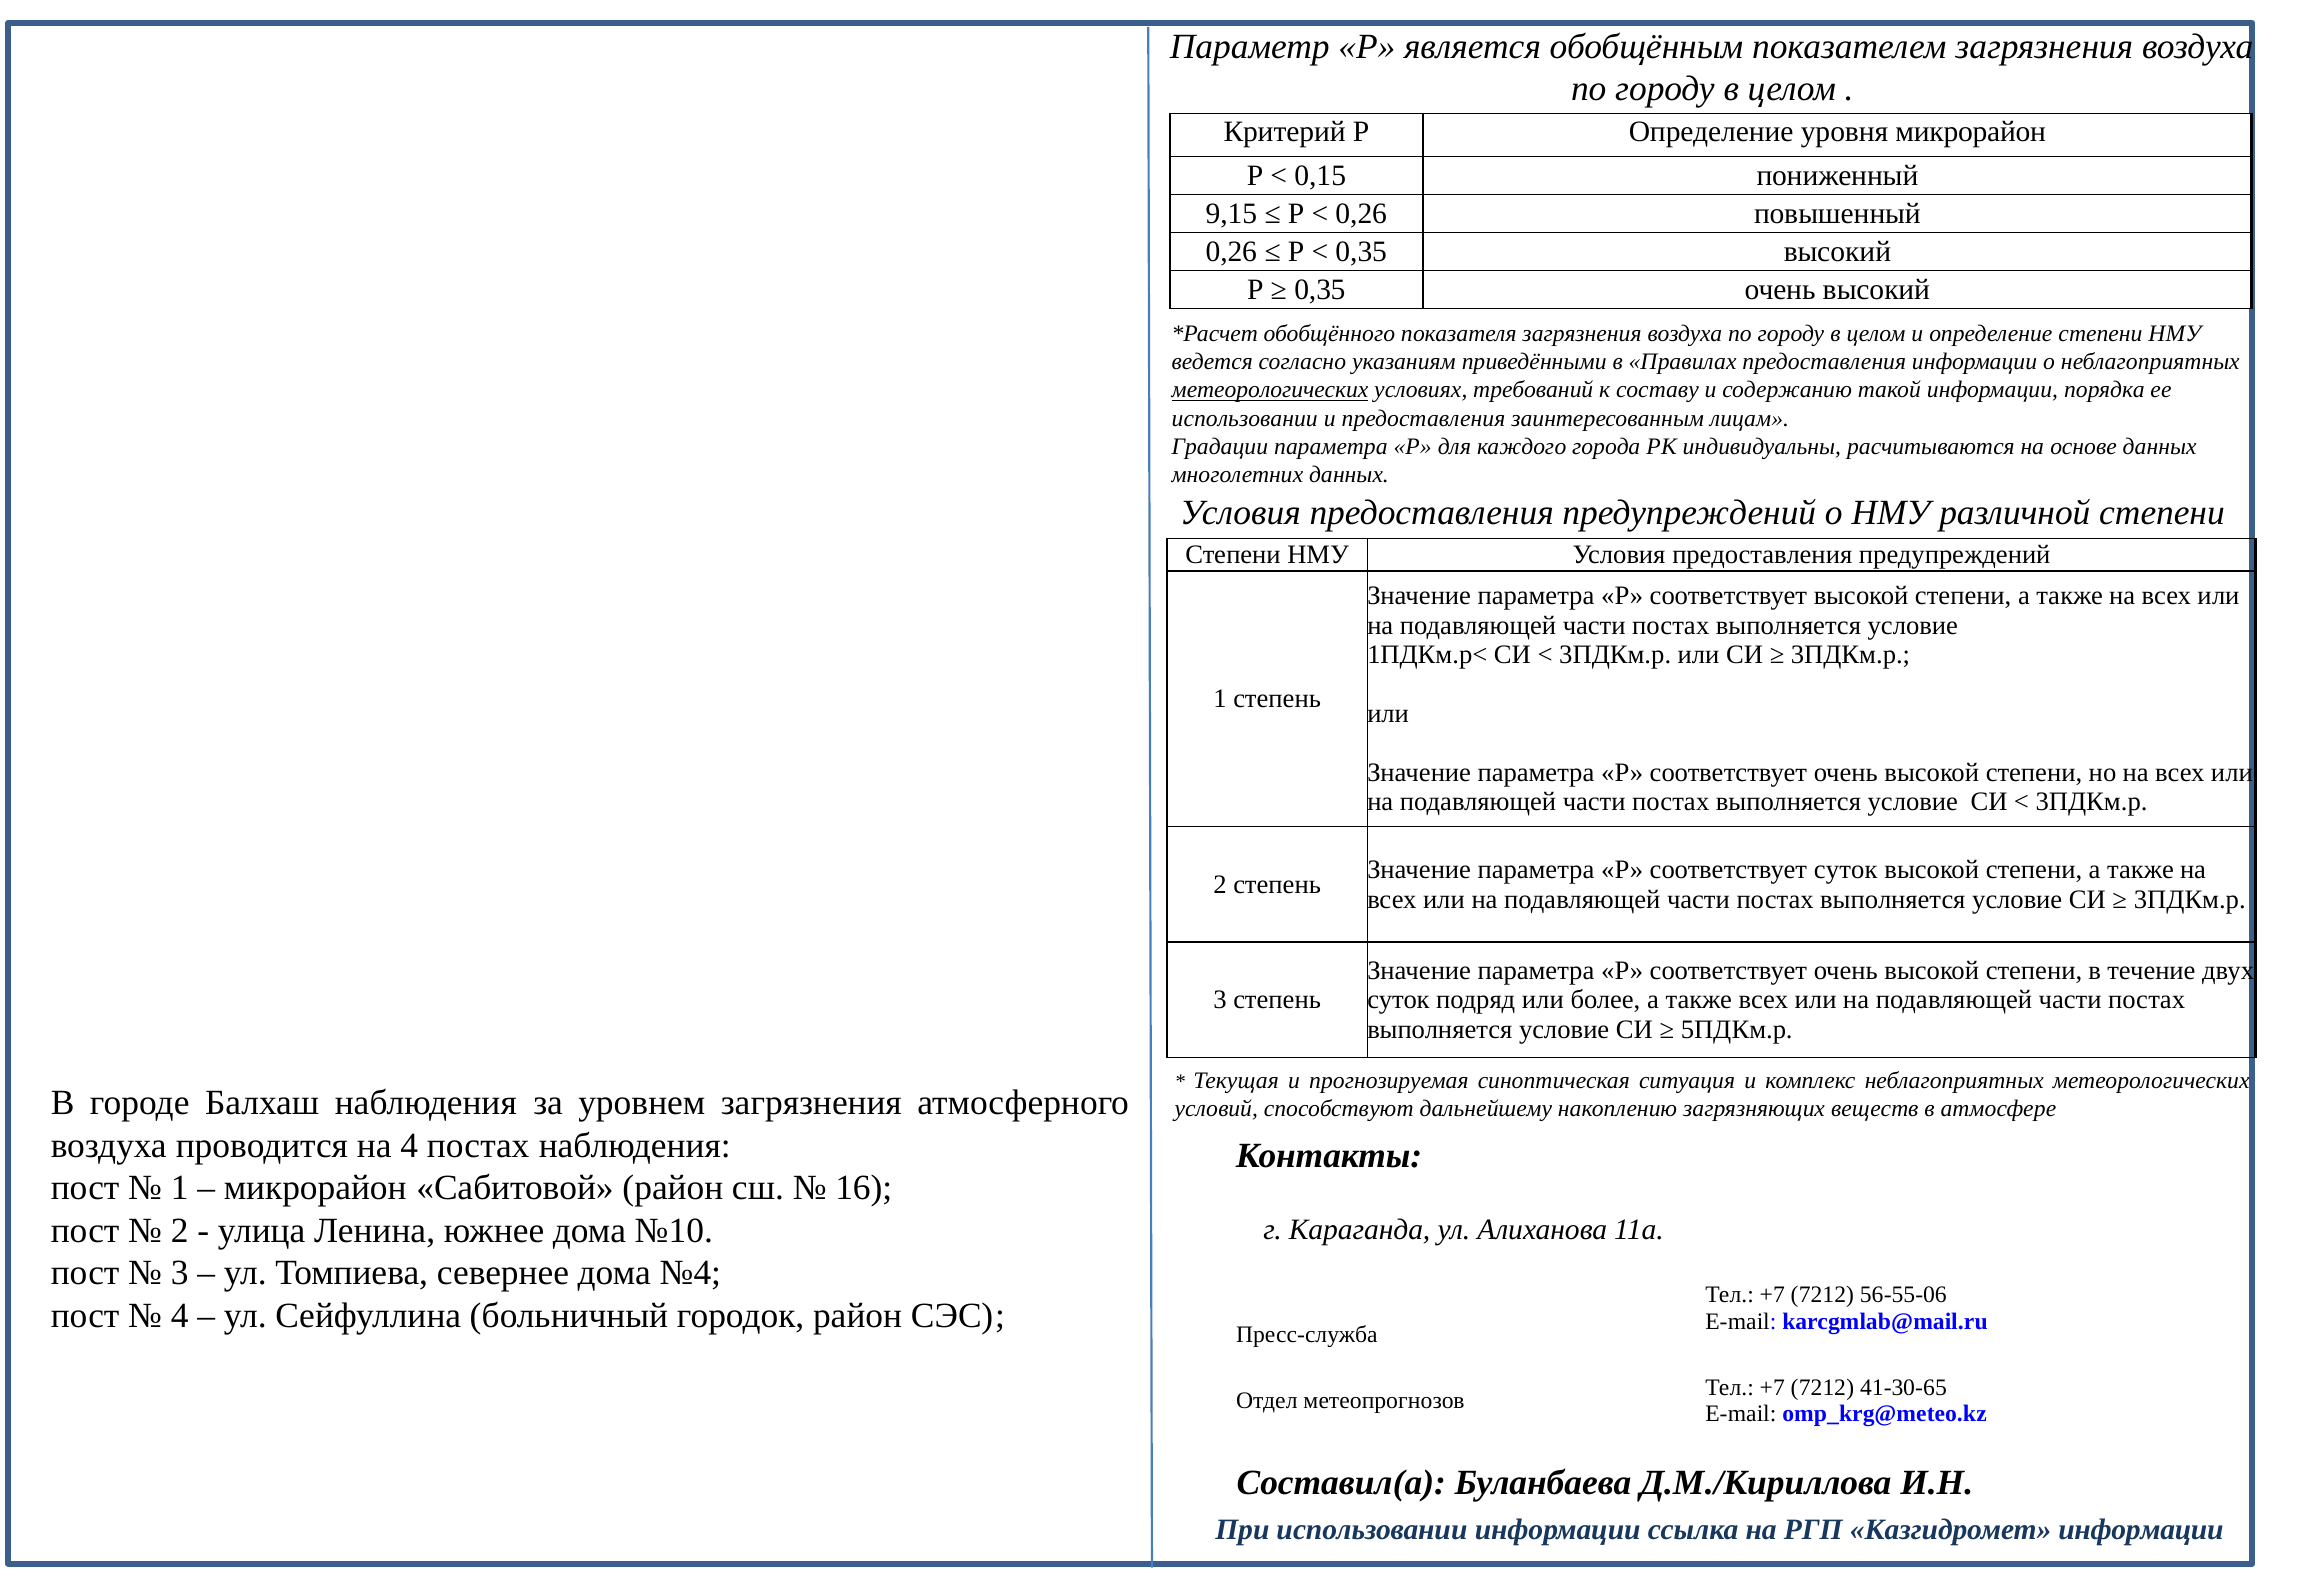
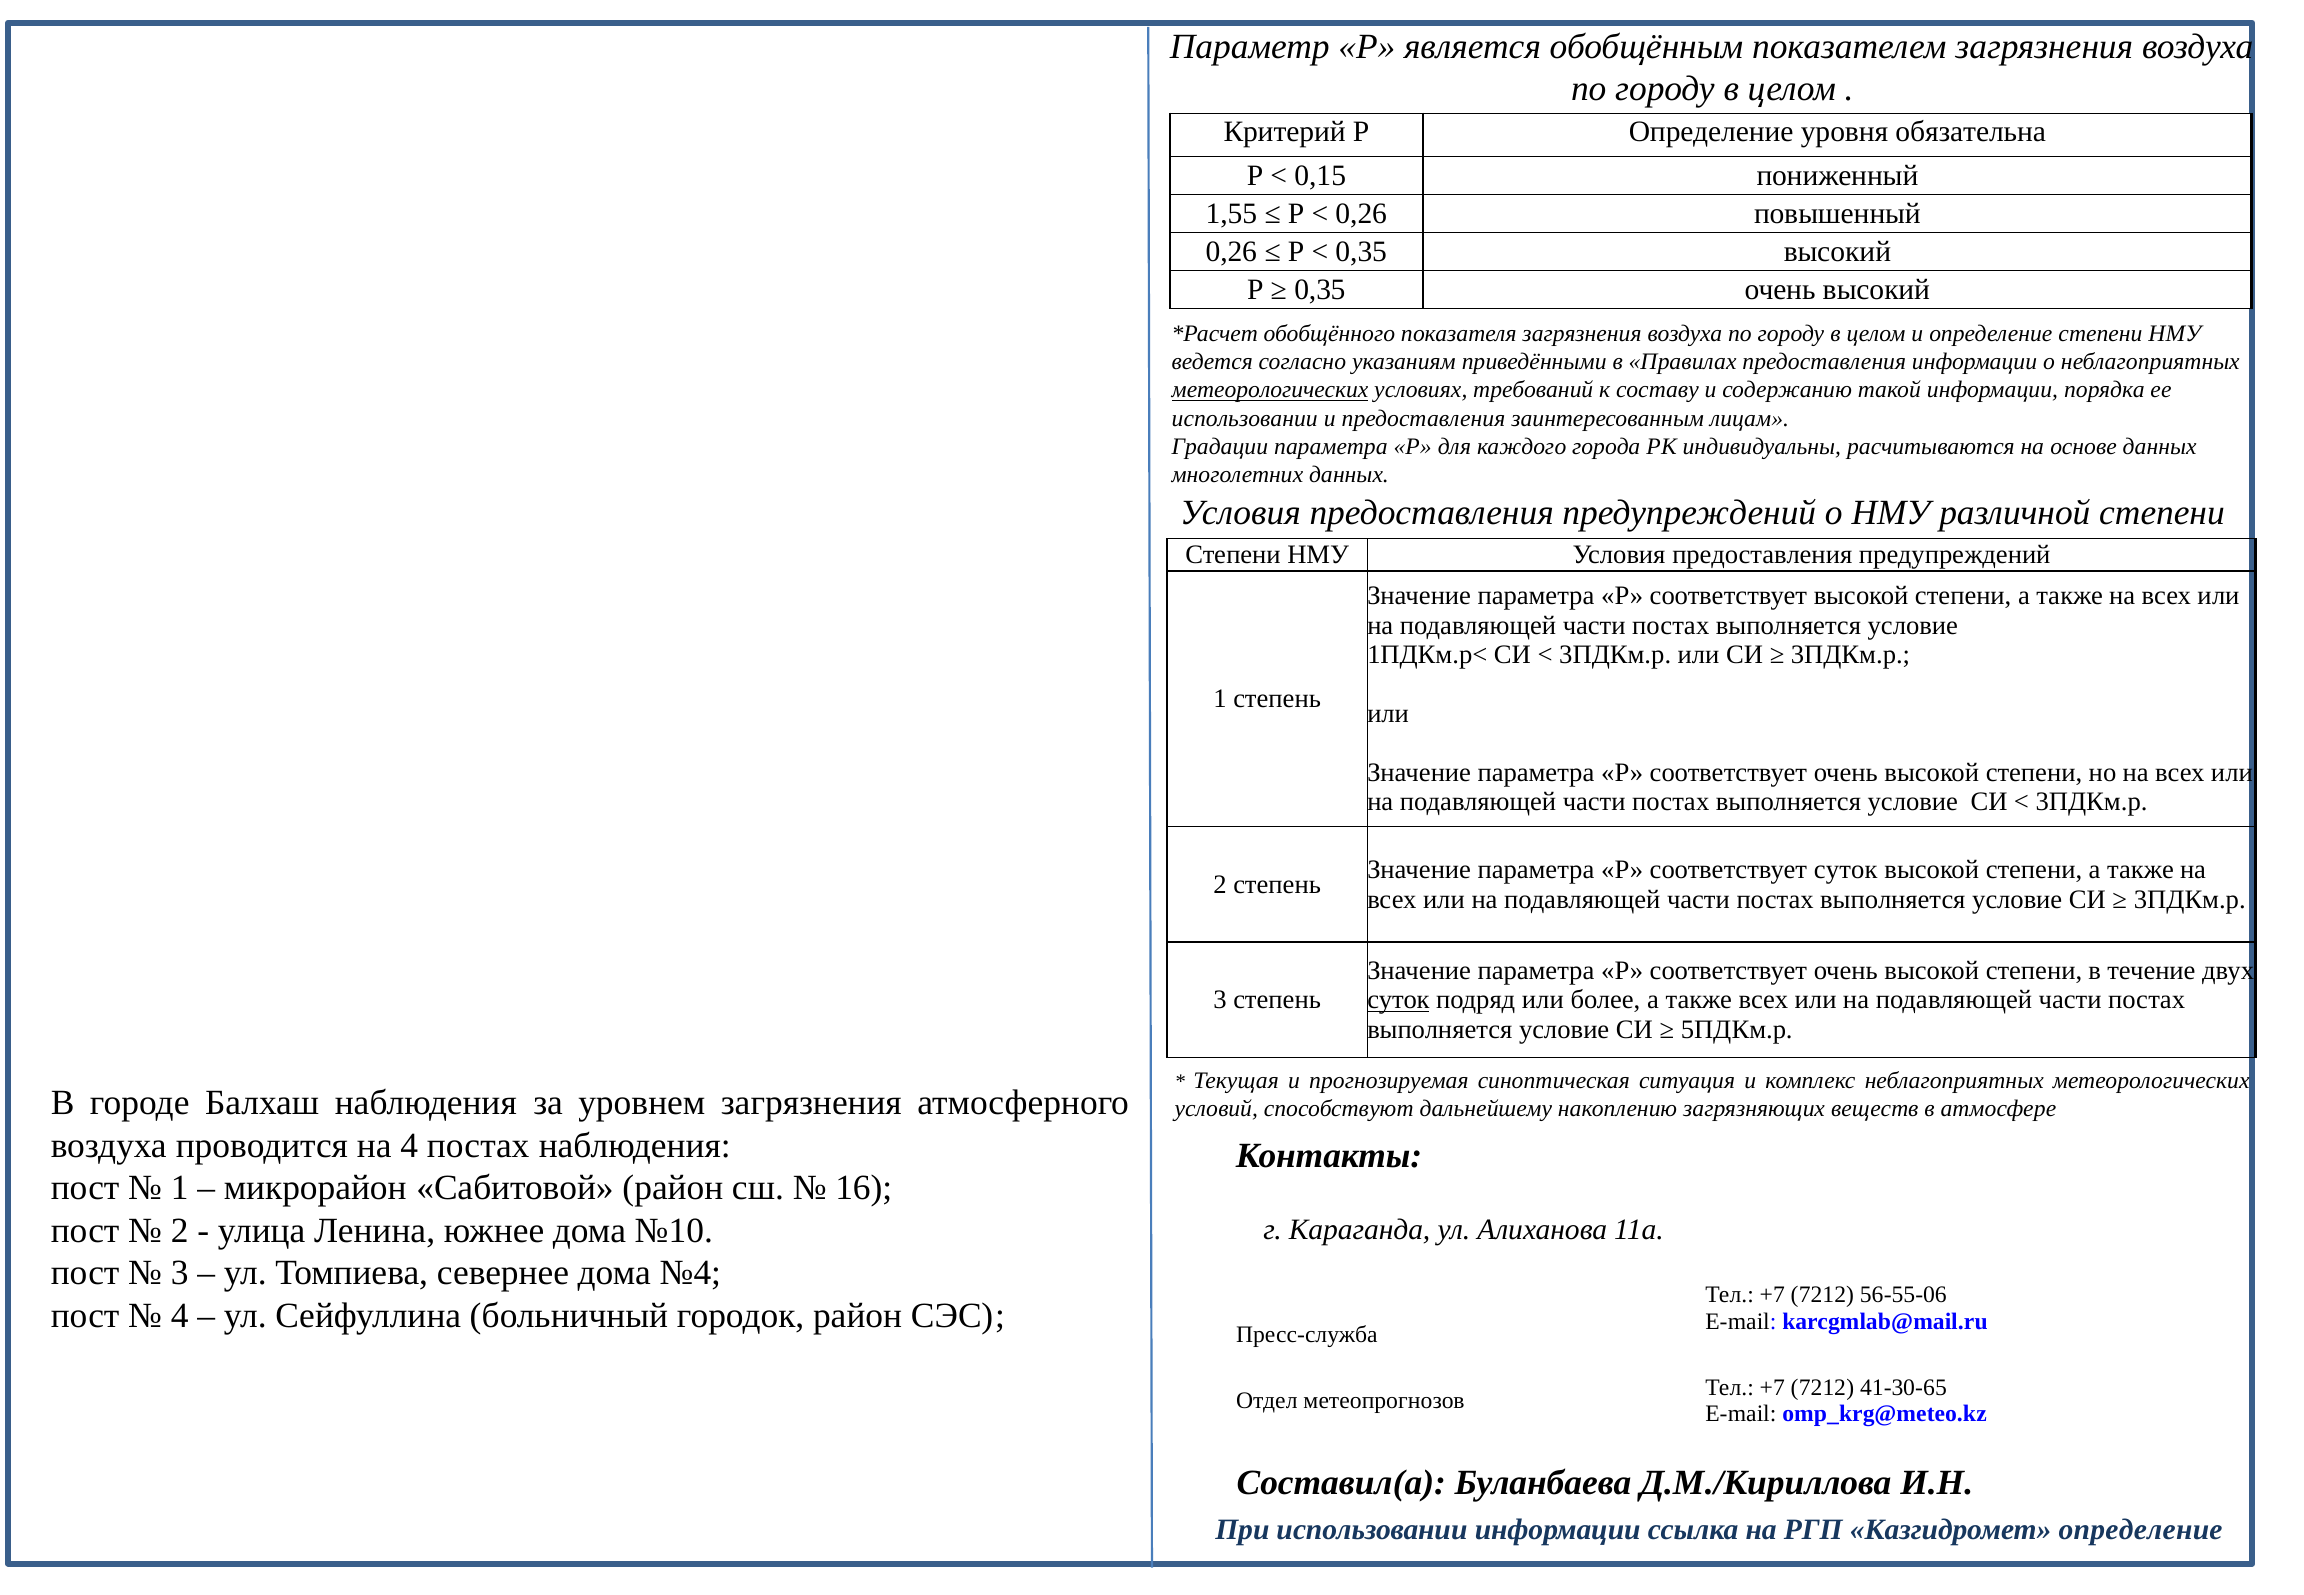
уровня микрорайон: микрорайон -> обязательна (1971, 132)
9,15: 9,15 -> 1,55 (1231, 213)
суток underline: none -> present (1398, 1000)
Казгидромет информации: информации -> определение (2141, 1530)
